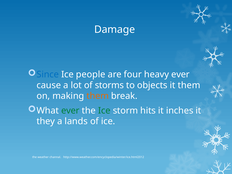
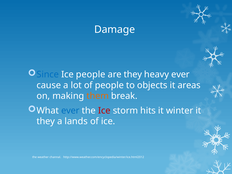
are four: four -> they (133, 74)
of storms: storms -> people (109, 85)
it them: them -> areas (189, 85)
ever colour: green -> blue (70, 111)
Ice colour: green -> red (104, 111)
inches: inches -> winter (180, 111)
